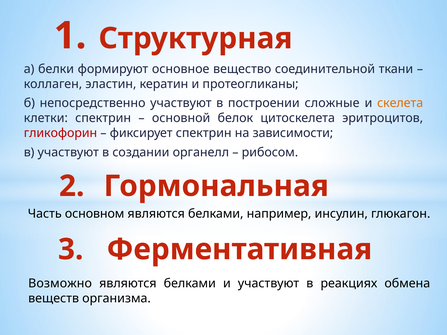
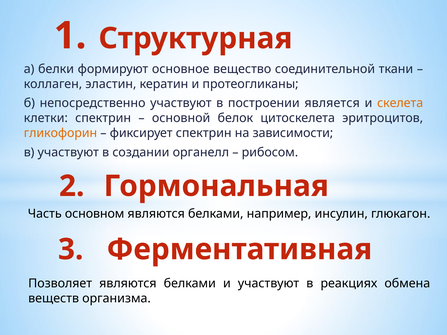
сложные: сложные -> является (332, 103)
гликофорин colour: red -> orange (60, 133)
Возможно: Возможно -> Позволяет (60, 284)
